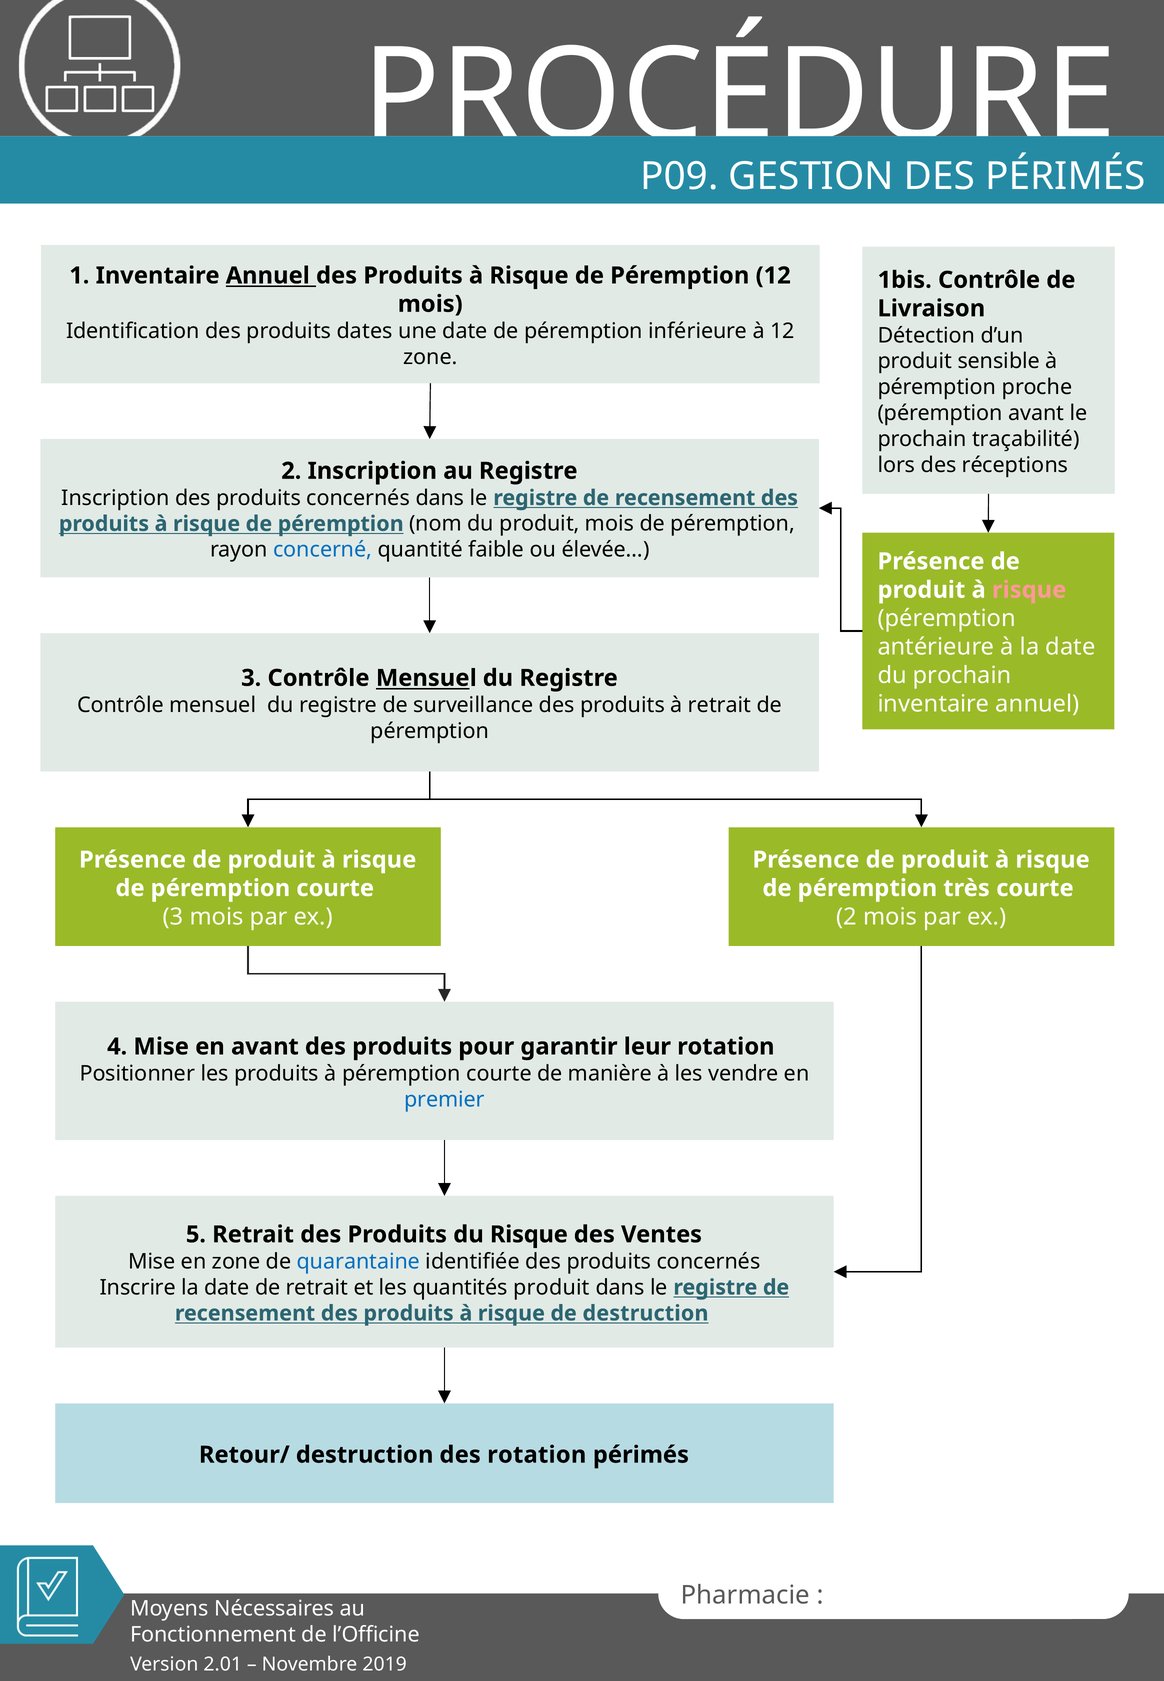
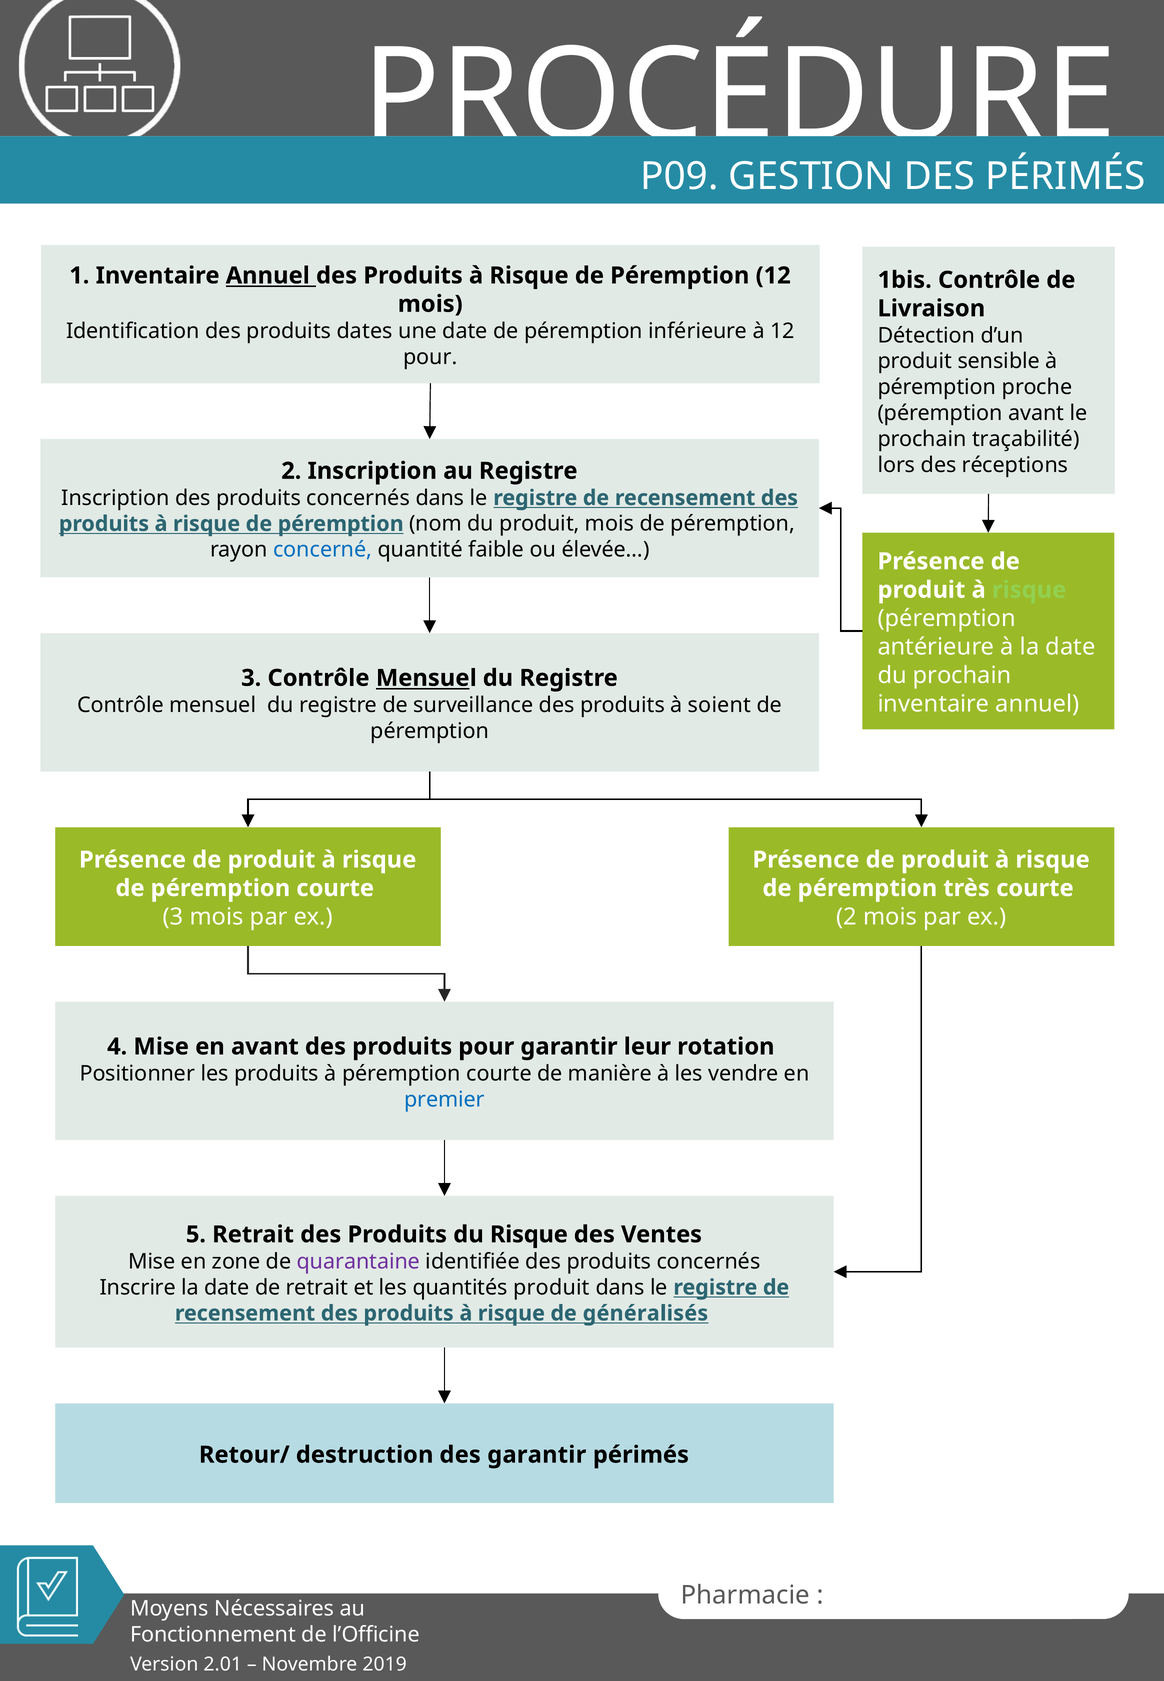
zone: zone -> pour (430, 357)
risque colour: pink -> light green (1029, 590)
à retrait: retrait -> soient (719, 705)
quarantaine colour: blue -> purple (358, 1262)
de destruction: destruction -> généralisés (645, 1314)
des rotation: rotation -> garantir (537, 1455)
